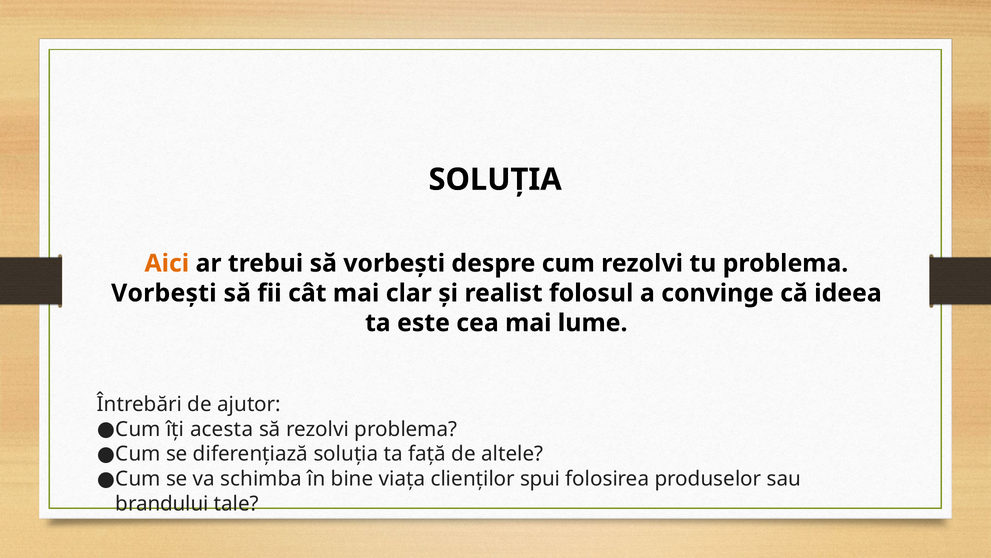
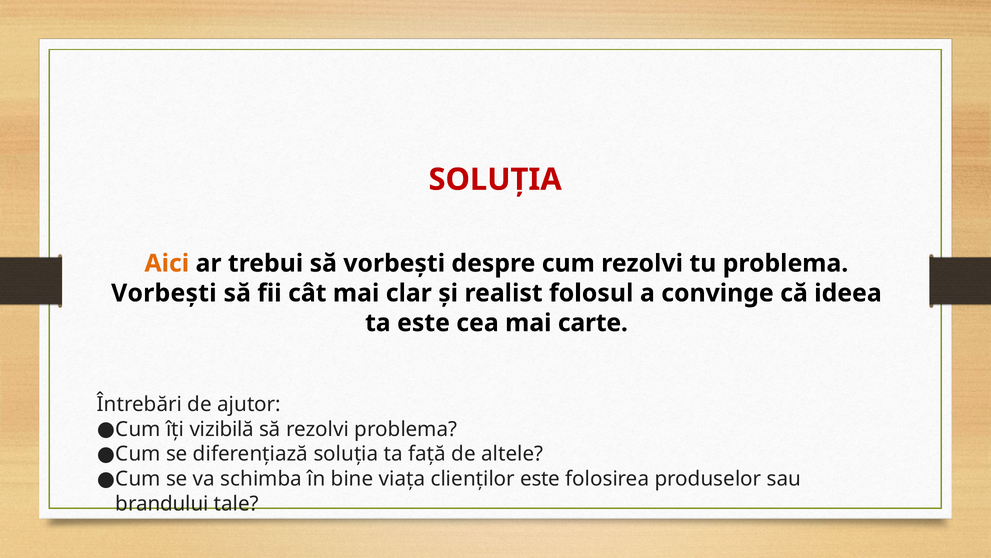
SOLUȚIA colour: black -> red (495, 179)
lume: lume -> carte (593, 323)
acesta: acesta -> vizibilă (222, 429)
clienților spui: spui -> este (540, 478)
